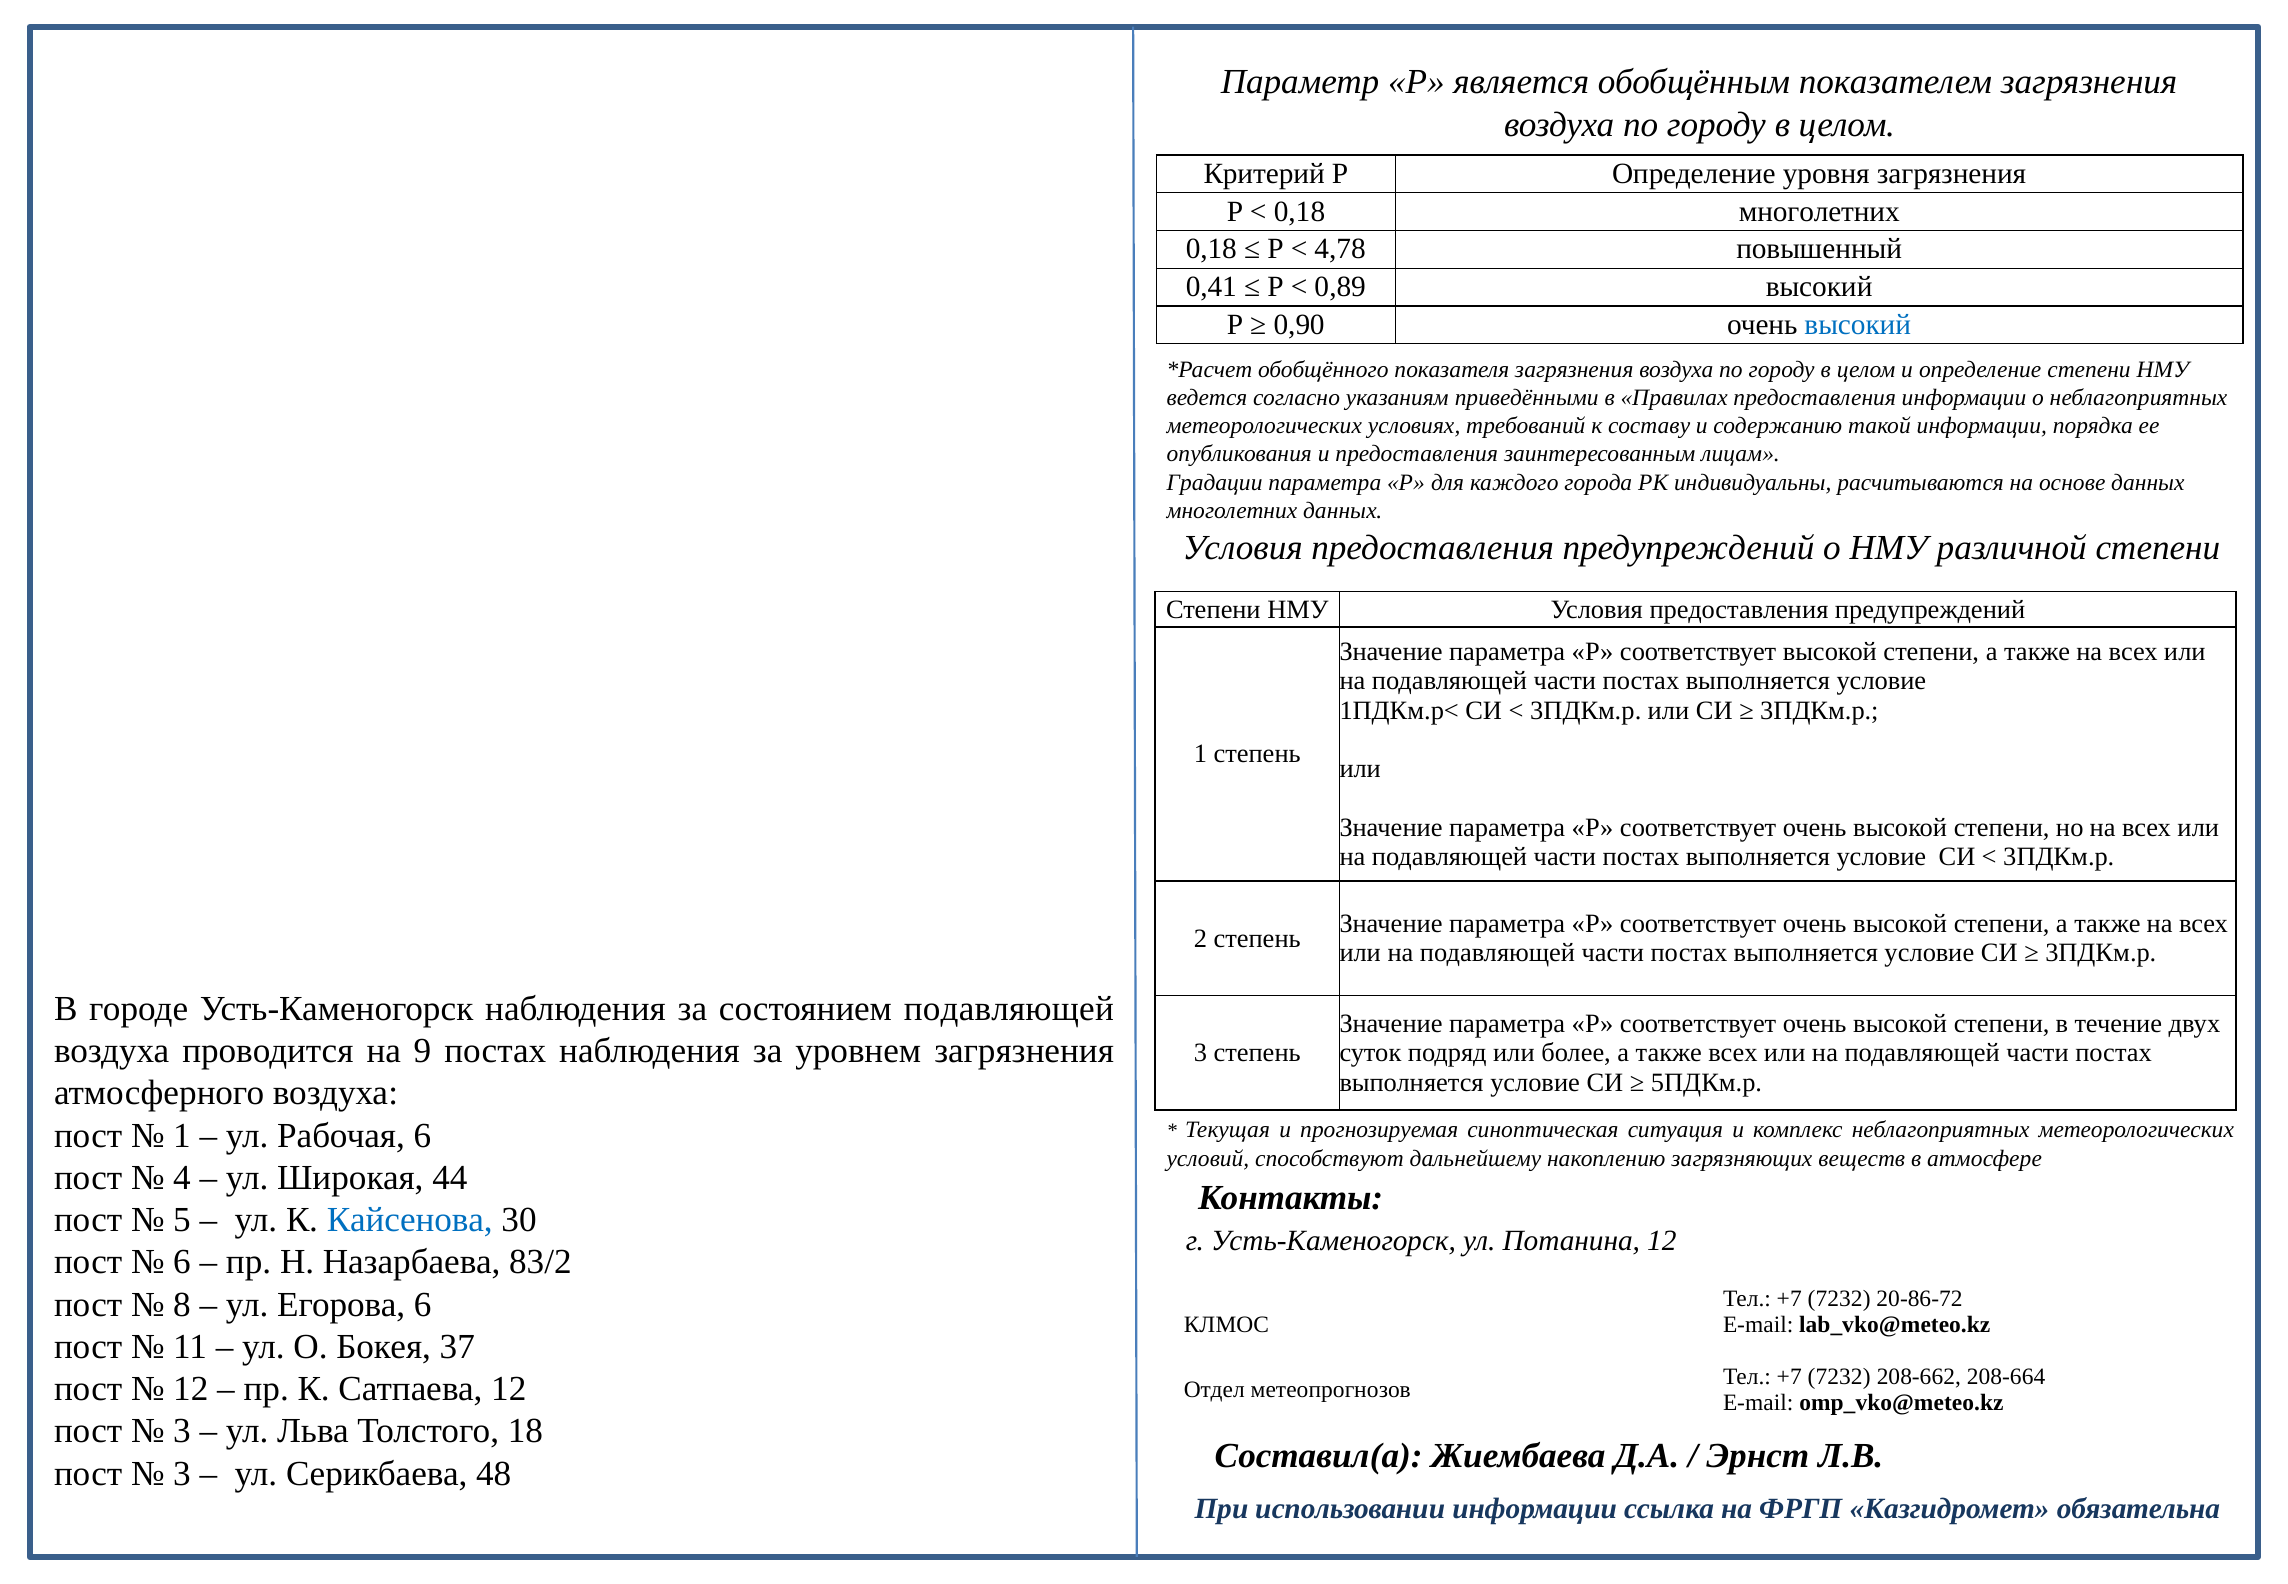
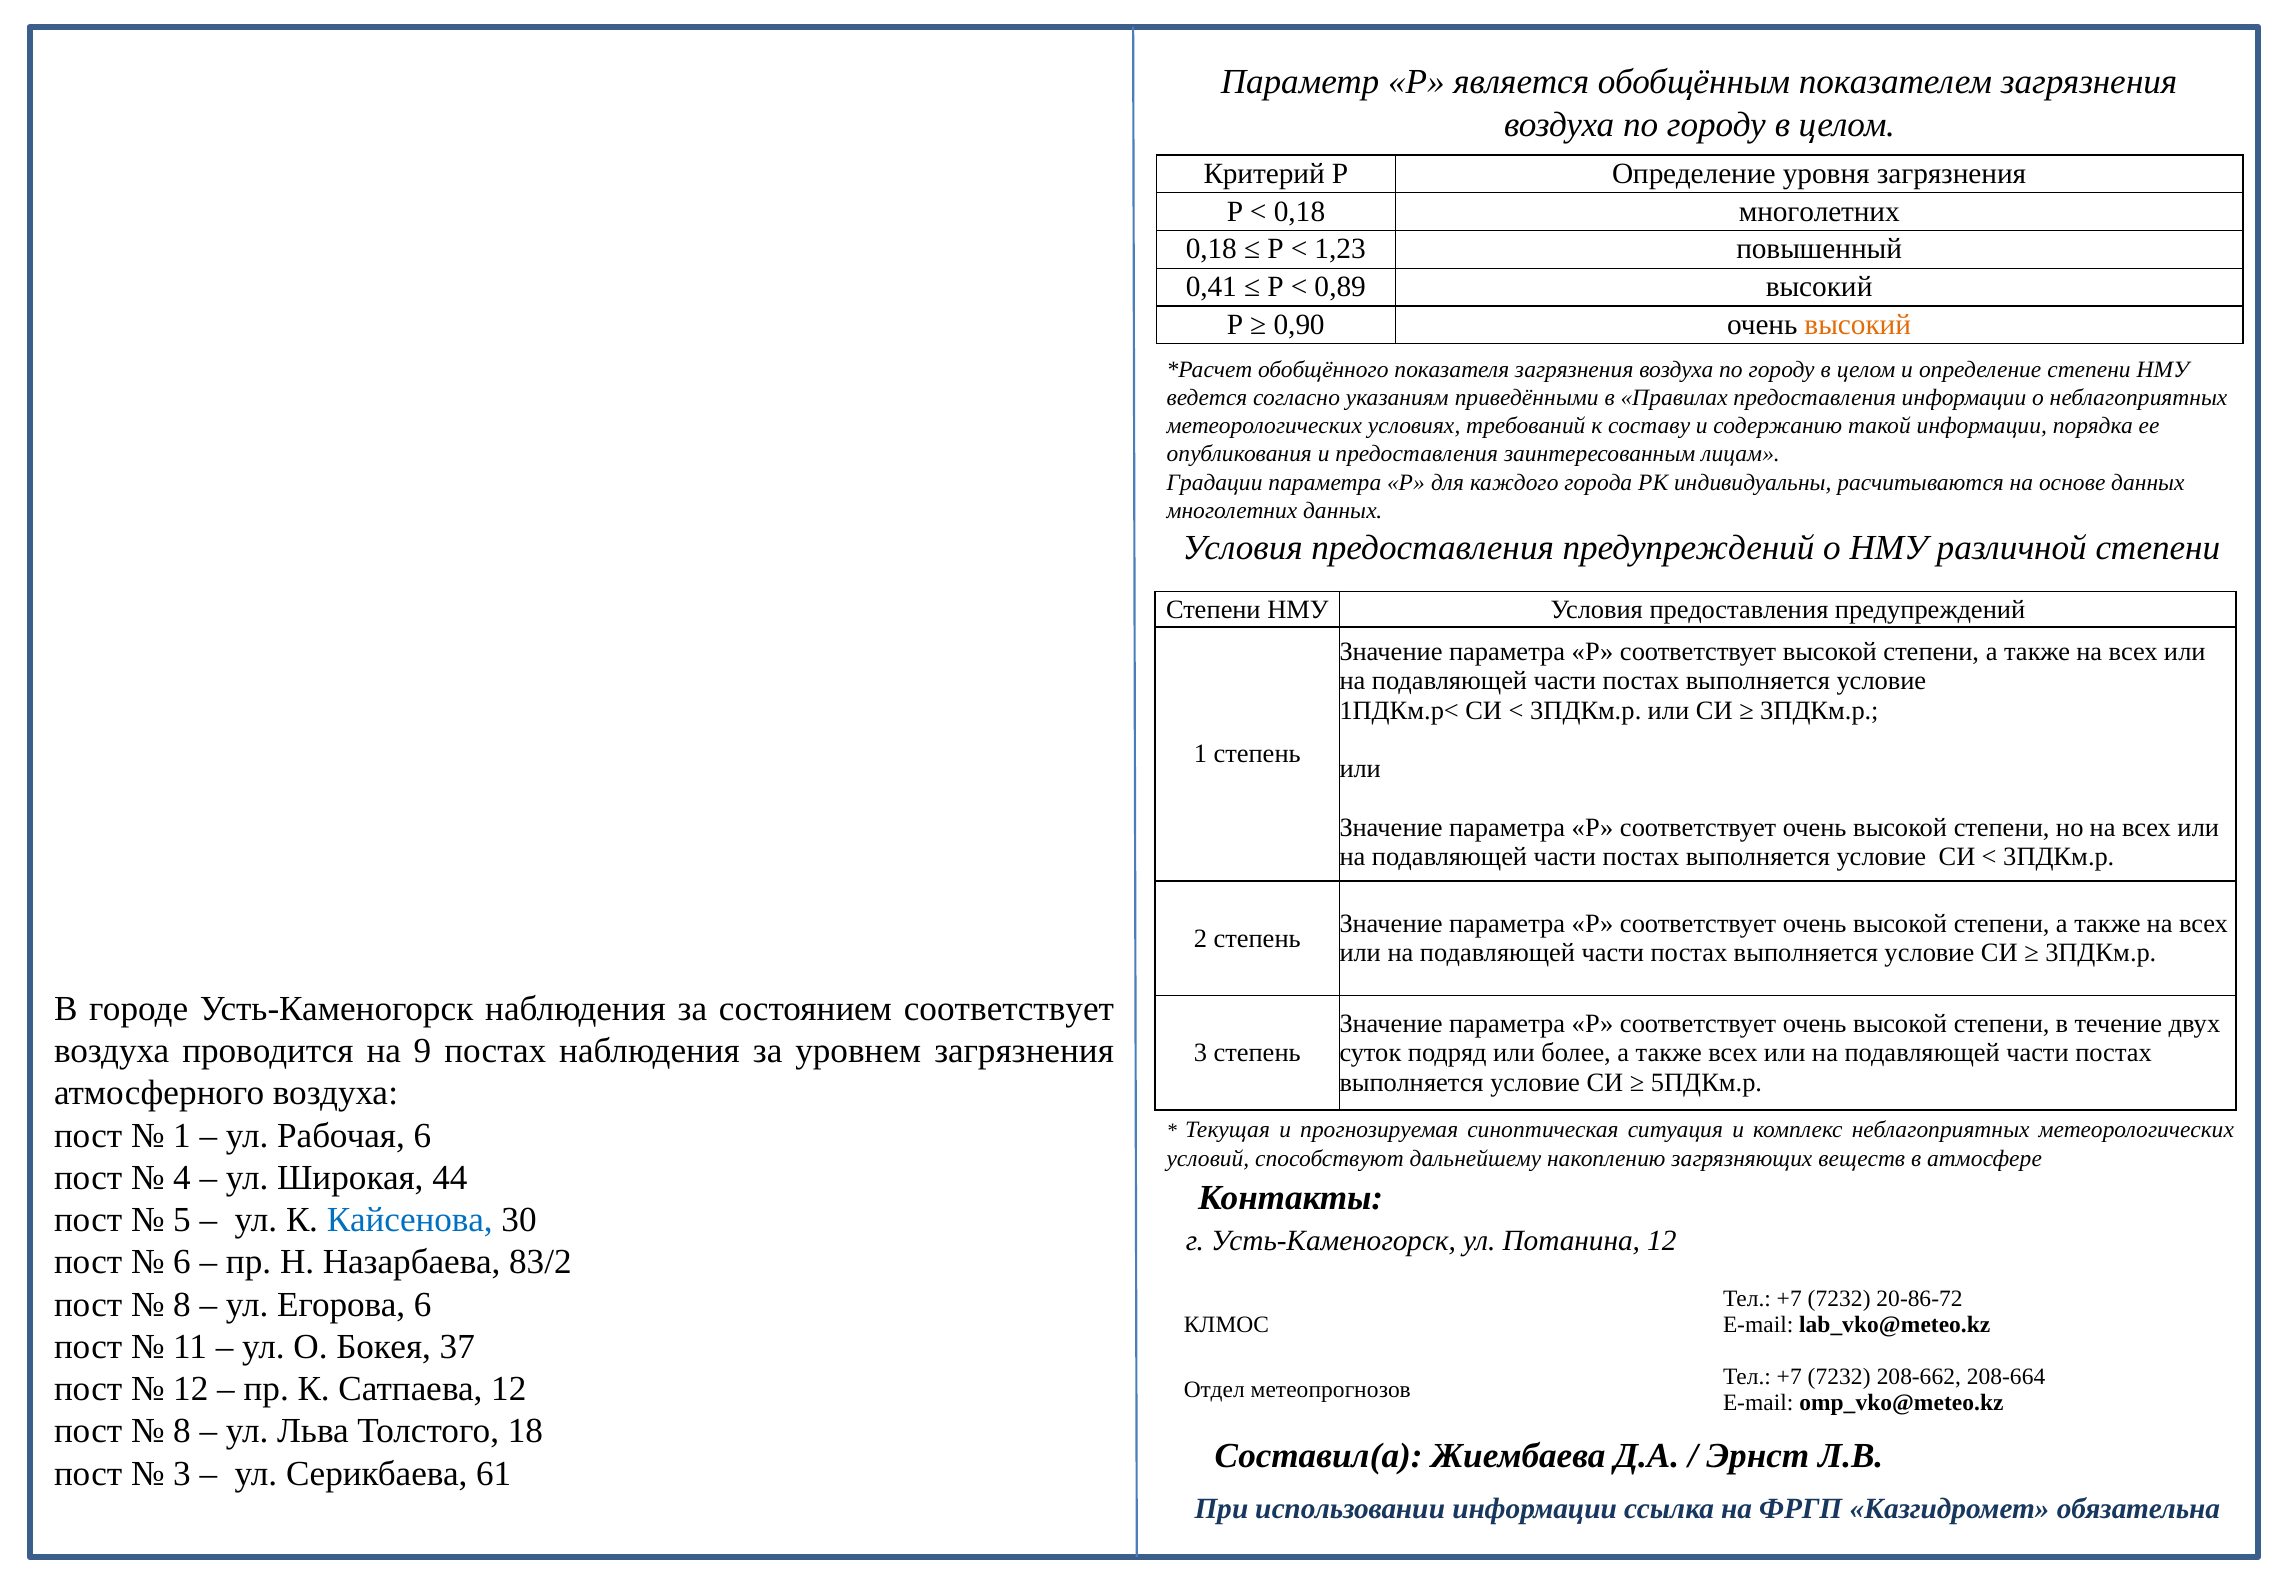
4,78: 4,78 -> 1,23 (1340, 249)
высокий colour: blue -> orange (1858, 325)
состоянием подавляющей: подавляющей -> соответствует (1009, 1009)
3: 3 -> 8 (182, 1431)
48: 48 -> 61 (494, 1473)
